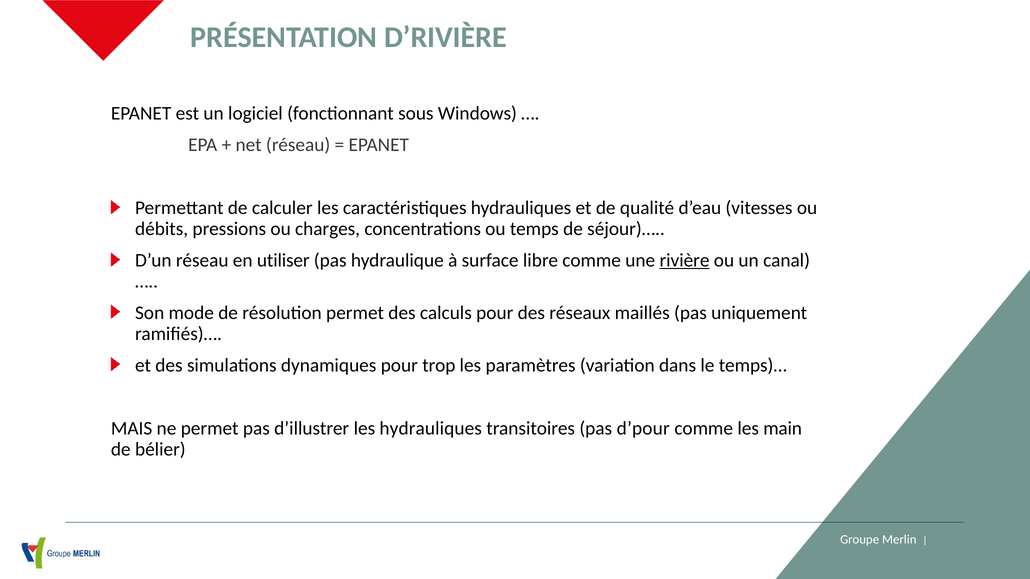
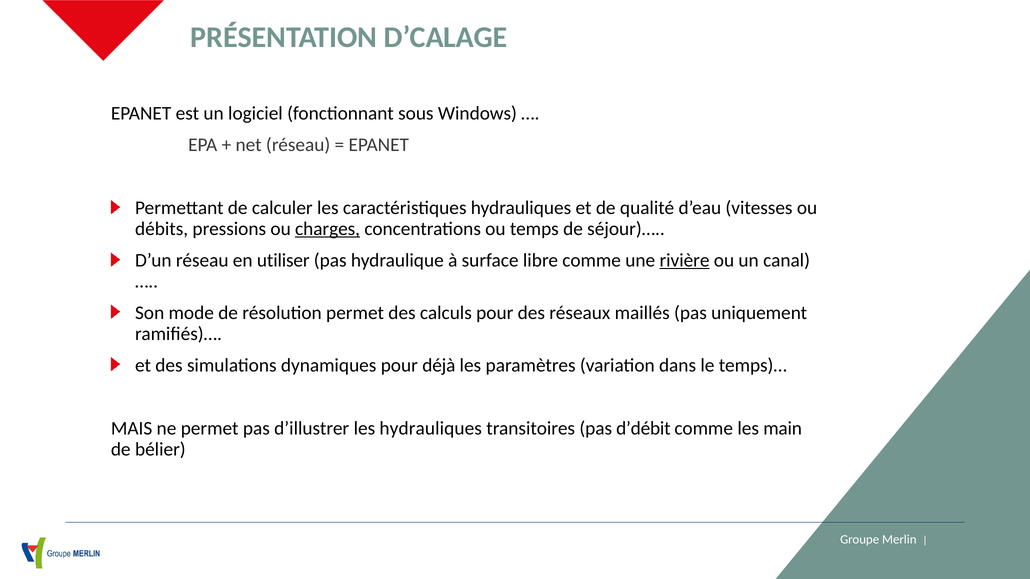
D’RIVIÈRE: D’RIVIÈRE -> D’CALAGE (446, 37)
charges underline: none -> present (328, 229)
trop: trop -> déjà (439, 365)
d’pour: d’pour -> d’débit (643, 429)
